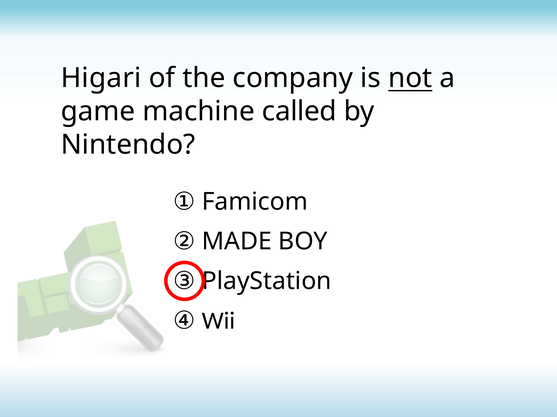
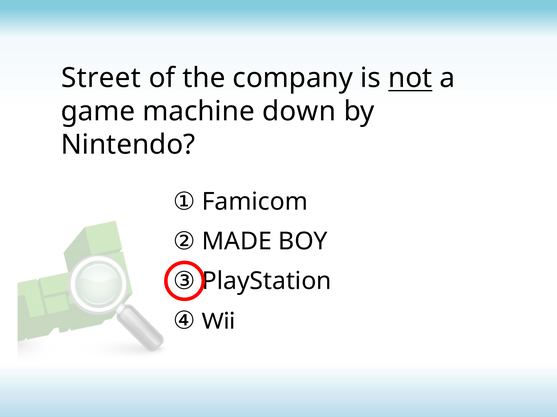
Higari: Higari -> Street (101, 78)
called: called -> down (299, 112)
